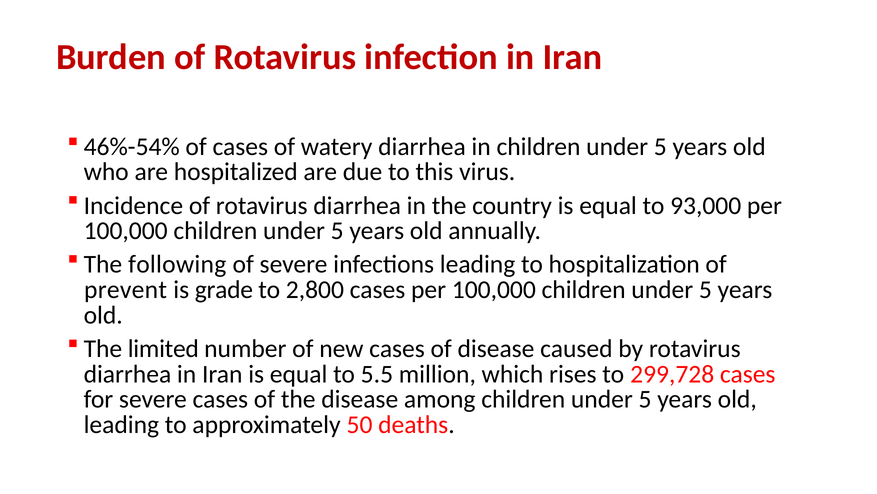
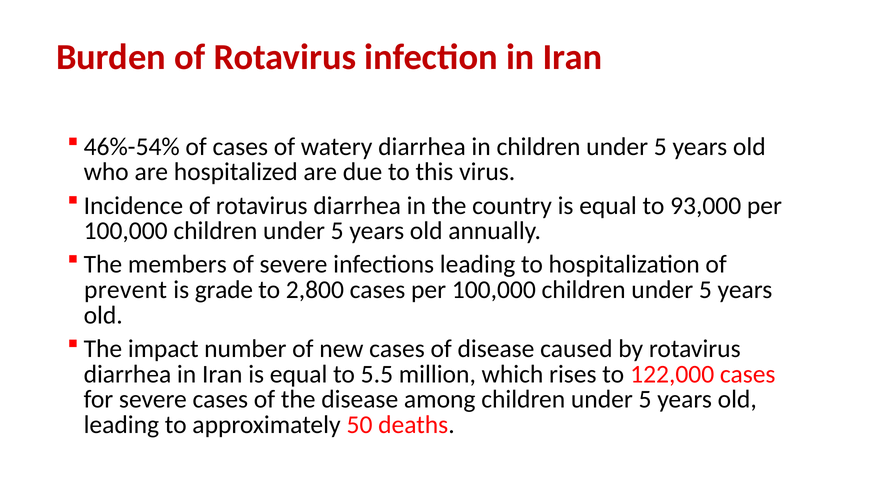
following: following -> members (177, 264)
limited: limited -> impact (163, 348)
299,728: 299,728 -> 122,000 (672, 374)
